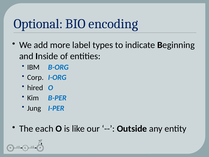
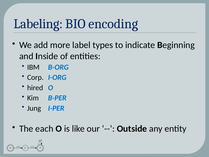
Optional: Optional -> Labeling (38, 24)
